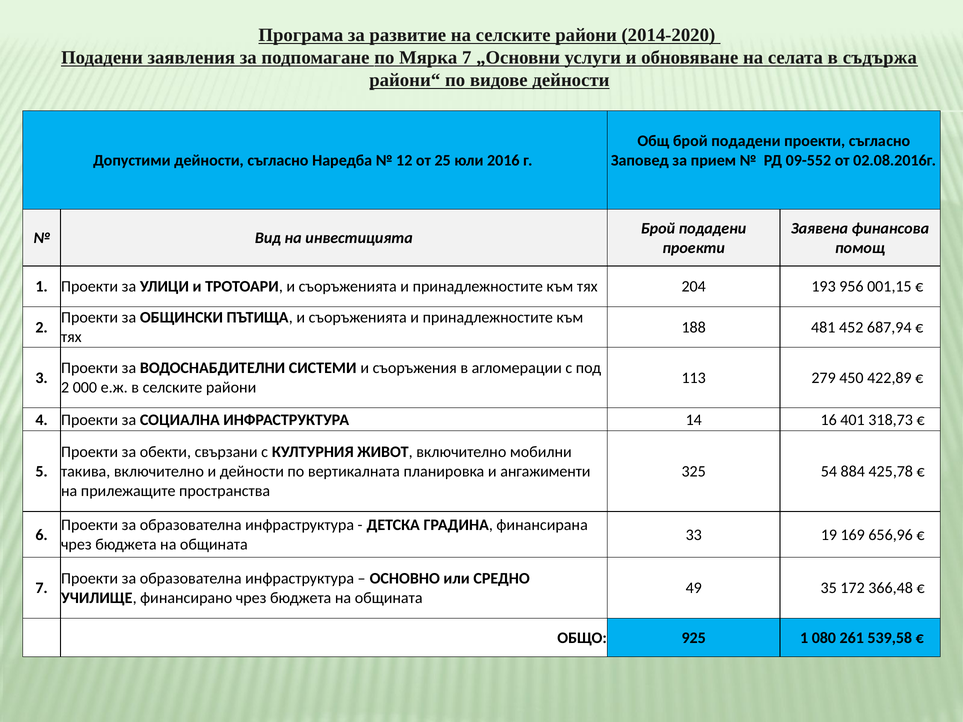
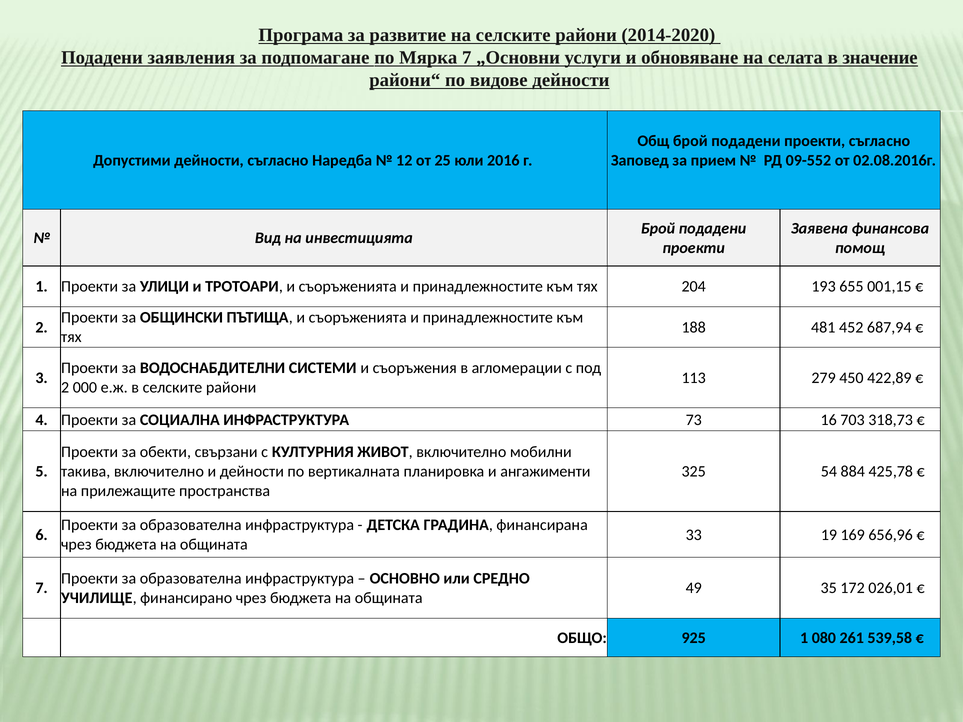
съдържа: съдържа -> значение (880, 58)
956: 956 -> 655 (851, 287)
14: 14 -> 73 (694, 420)
401: 401 -> 703 (853, 420)
366,48: 366,48 -> 026,01 (891, 588)
